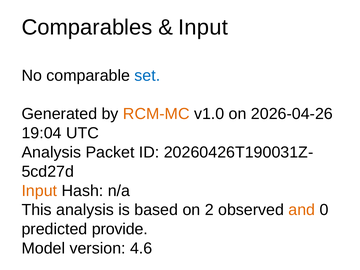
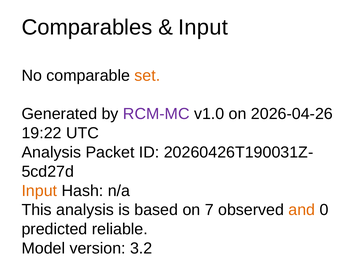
set colour: blue -> orange (147, 75)
RCM-MC colour: orange -> purple (156, 114)
19:04: 19:04 -> 19:22 (42, 133)
2: 2 -> 7 (209, 210)
provide: provide -> reliable (120, 229)
4.6: 4.6 -> 3.2 (141, 248)
